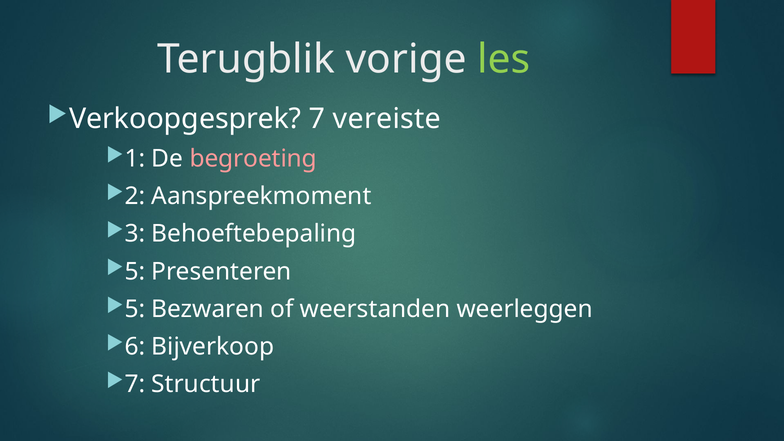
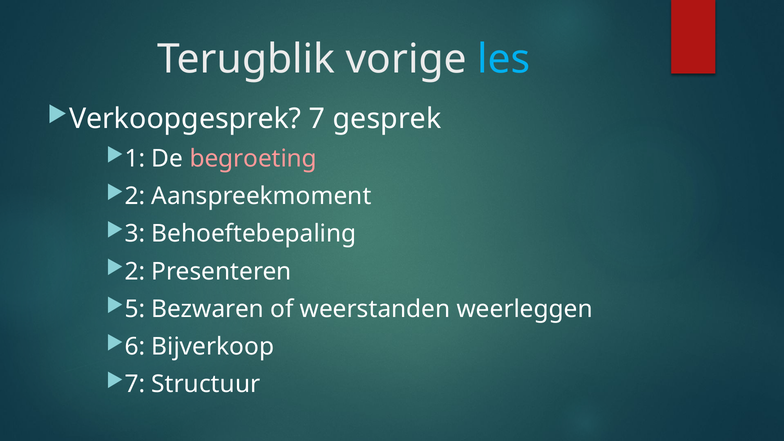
les colour: light green -> light blue (504, 59)
vereiste: vereiste -> gesprek (387, 119)
5: 5 -> 2 (135, 271)
